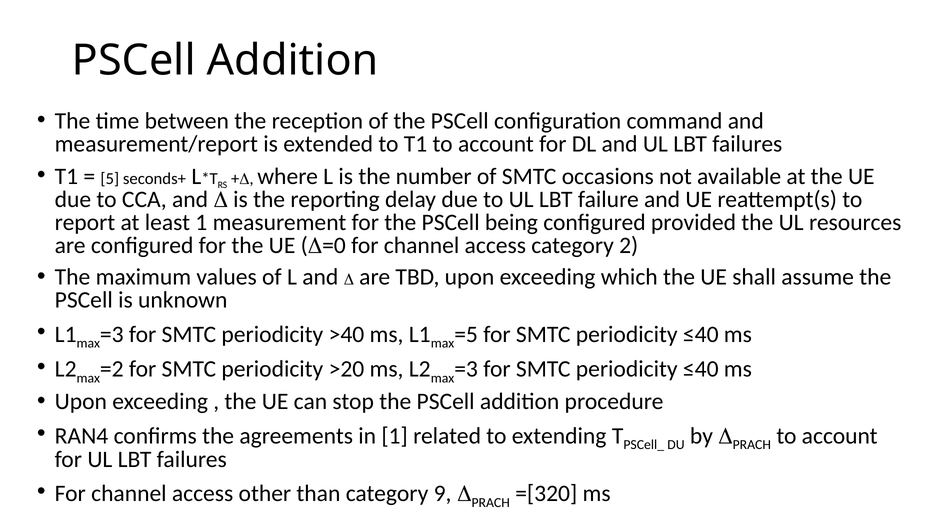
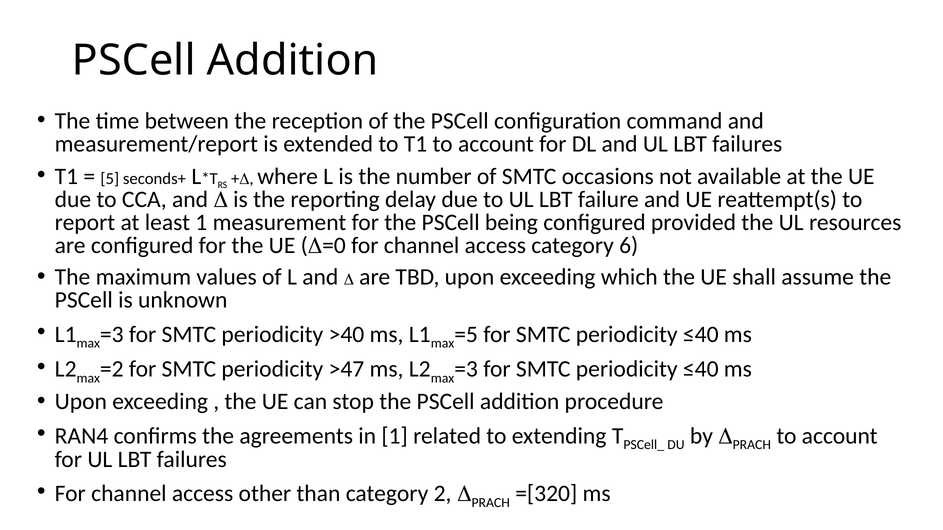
2: 2 -> 6 (629, 246)
>20: >20 -> >47 (346, 369)
9: 9 -> 2 (443, 494)
